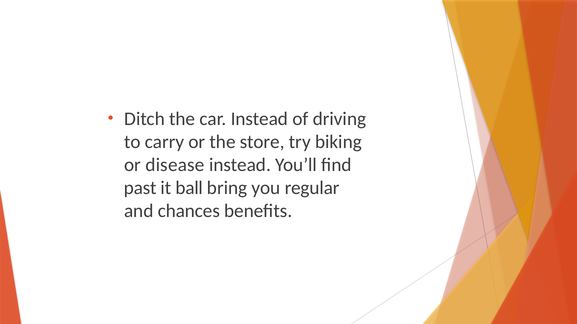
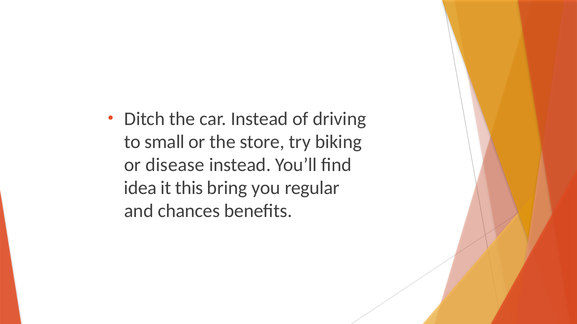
carry: carry -> small (165, 142)
past: past -> idea (140, 188)
ball: ball -> this (189, 188)
